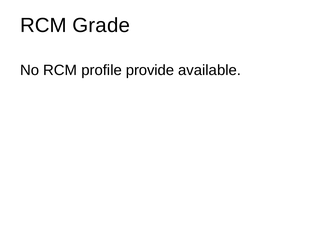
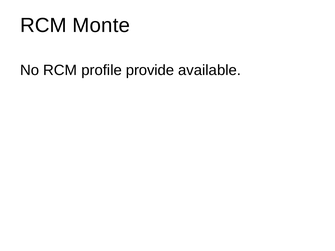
Grade: Grade -> Monte (101, 25)
